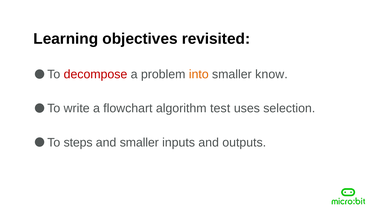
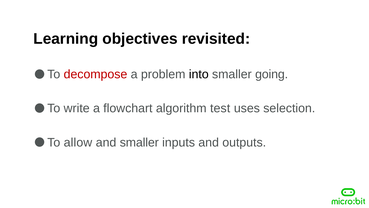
into colour: orange -> black (199, 74)
know: know -> going (272, 74)
steps: steps -> allow (78, 142)
